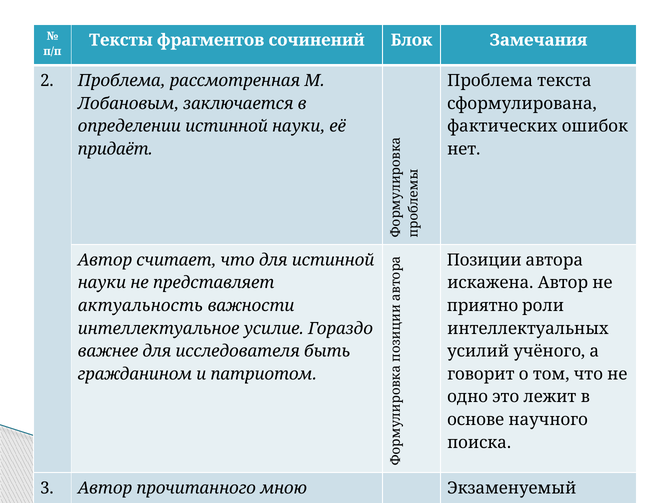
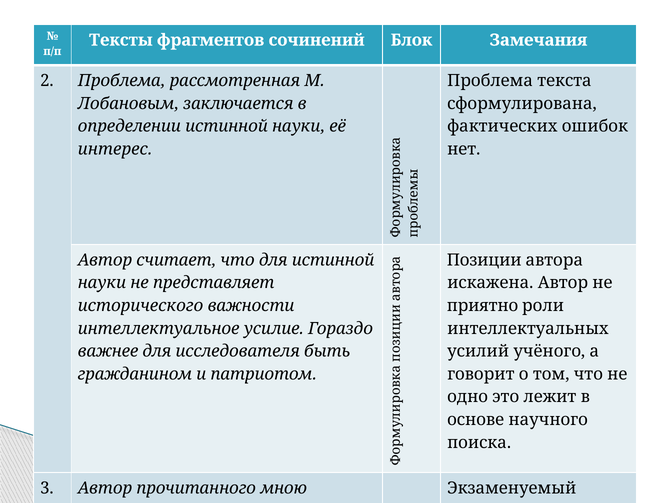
придаёт: придаёт -> интерес (115, 149)
актуальность: актуальность -> исторического (141, 305)
